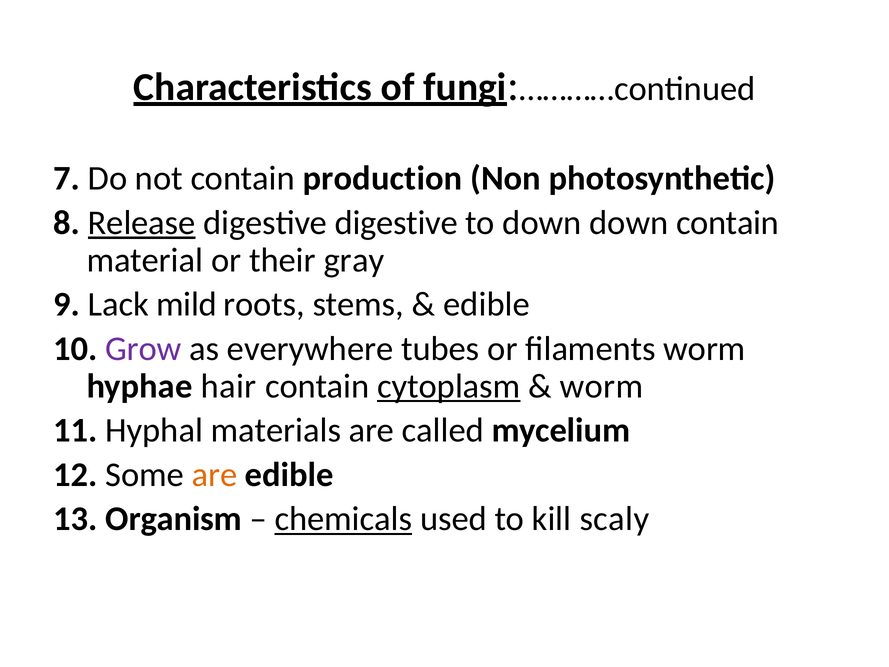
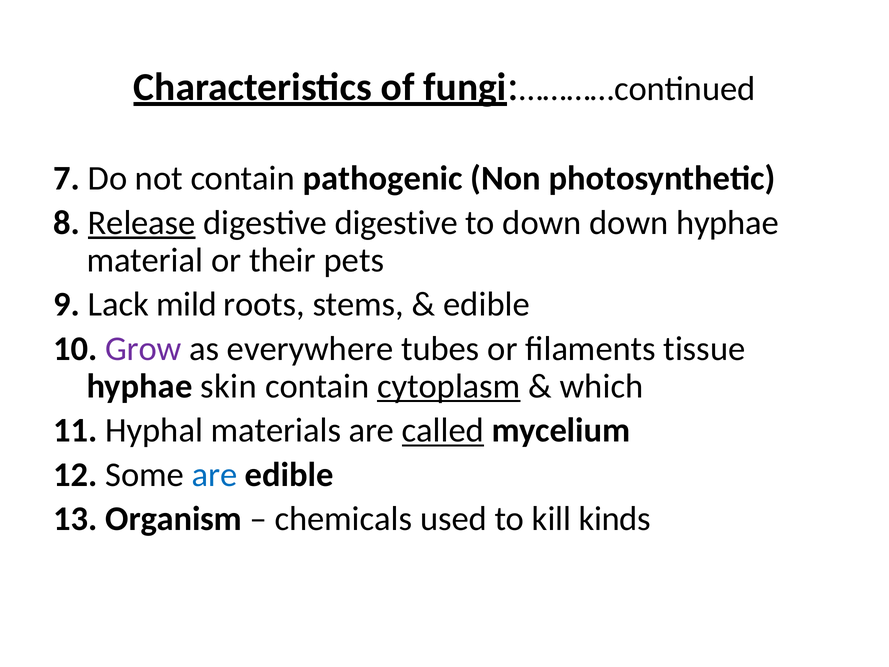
production: production -> pathogenic (383, 178)
down contain: contain -> hyphae (728, 223)
gray: gray -> pets (354, 260)
filaments worm: worm -> tissue (704, 349)
hair: hair -> skin (229, 386)
worm: worm -> which (602, 386)
called underline: none -> present (443, 430)
are colour: orange -> blue (215, 475)
chemicals underline: present -> none (343, 519)
scaly: scaly -> kinds (615, 519)
